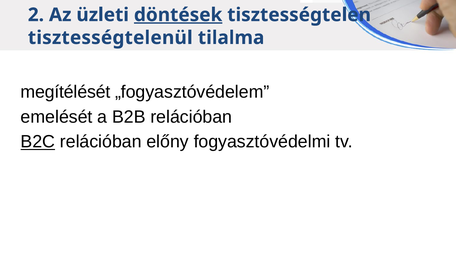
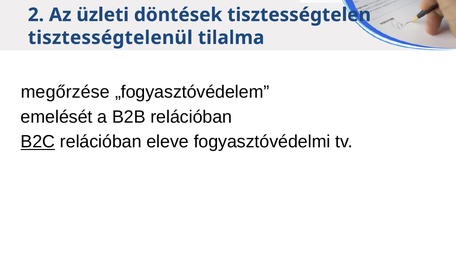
döntések underline: present -> none (178, 15)
megítélését: megítélését -> megőrzése (65, 92)
előny: előny -> eleve (168, 142)
